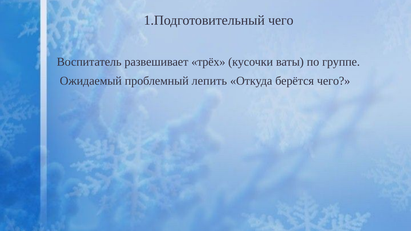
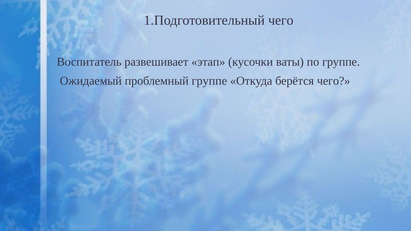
трёх: трёх -> этап (208, 62)
проблемный лепить: лепить -> группе (209, 81)
